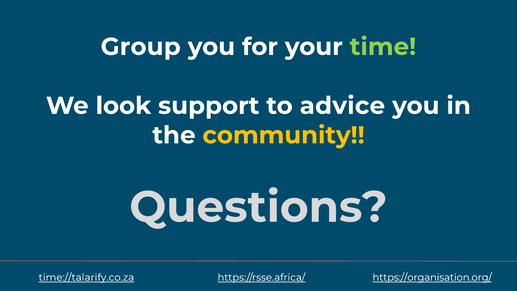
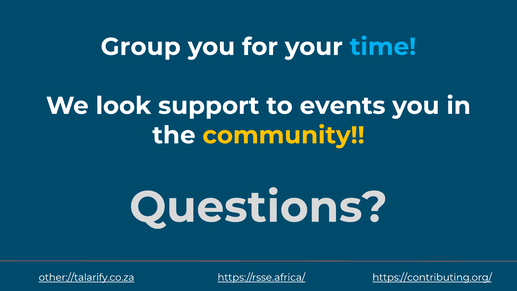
time colour: light green -> light blue (383, 47)
advice: advice -> events (343, 106)
time://talarify.co.za: time://talarify.co.za -> other://talarify.co.za (86, 277)
https://organisation.org/: https://organisation.org/ -> https://contributing.org/ (432, 277)
